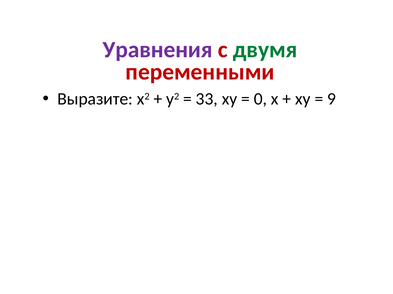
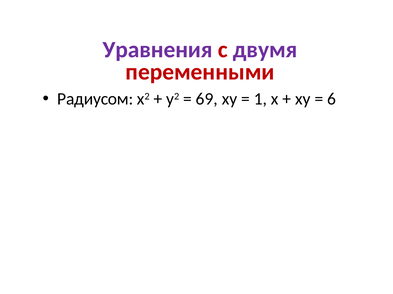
двумя colour: green -> purple (265, 50)
Выразите: Выразите -> Радиусом (95, 99)
33: 33 -> 69 (207, 99)
0: 0 -> 1 (260, 99)
9: 9 -> 6 (332, 99)
